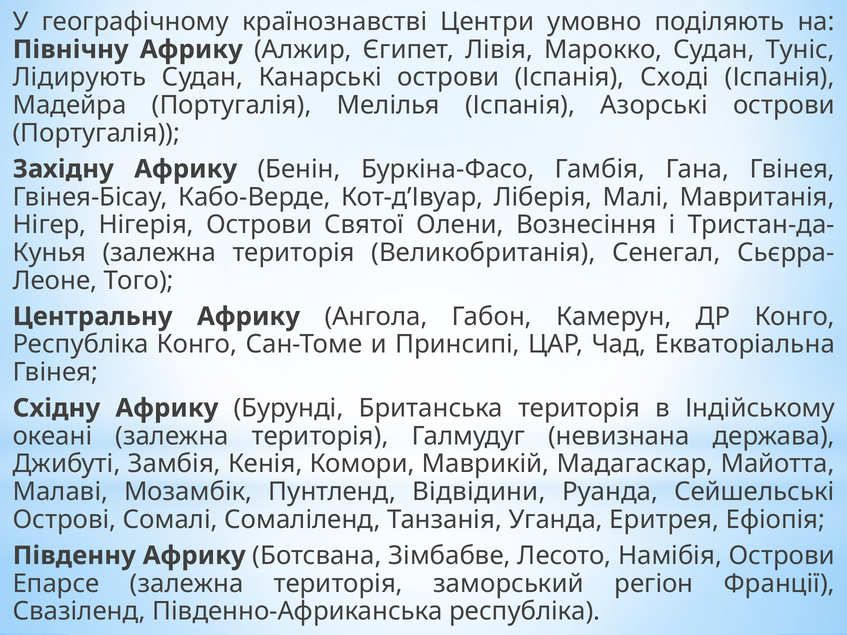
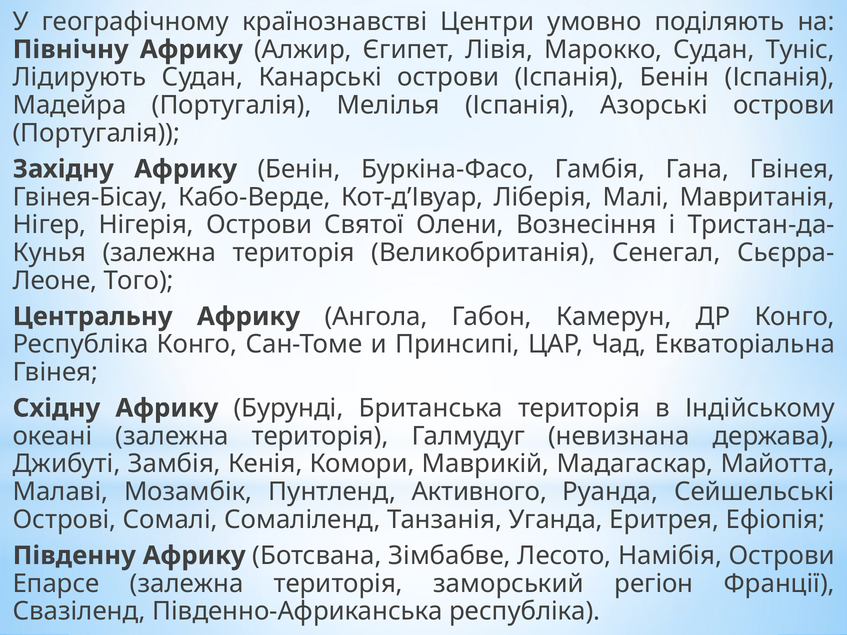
Іспанія Сході: Сході -> Бенін (675, 77)
Відвідини: Відвідини -> Активного (479, 492)
